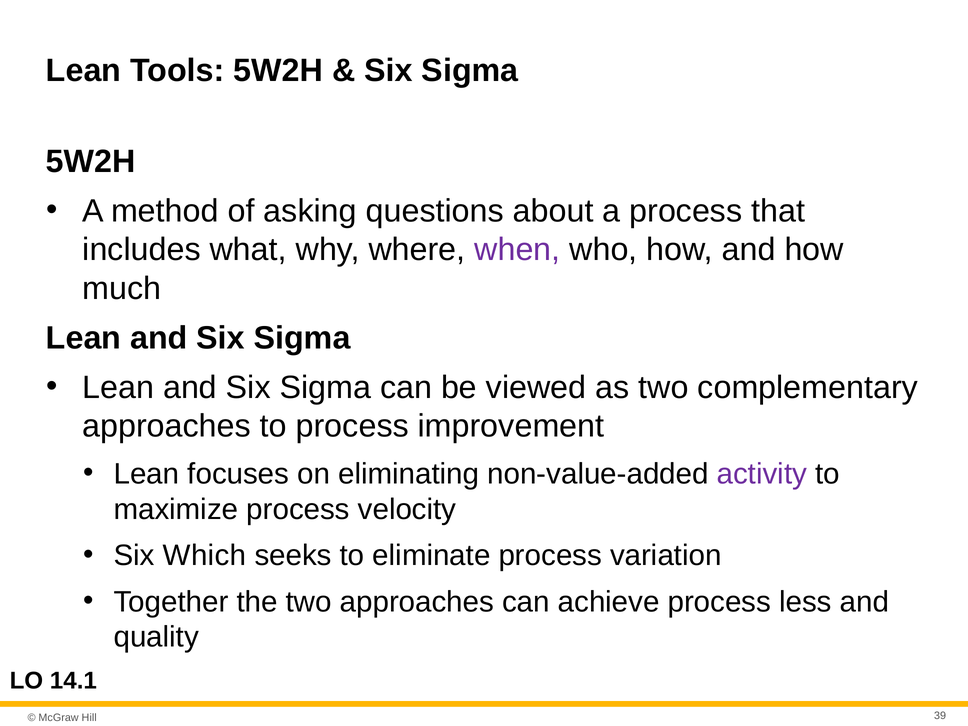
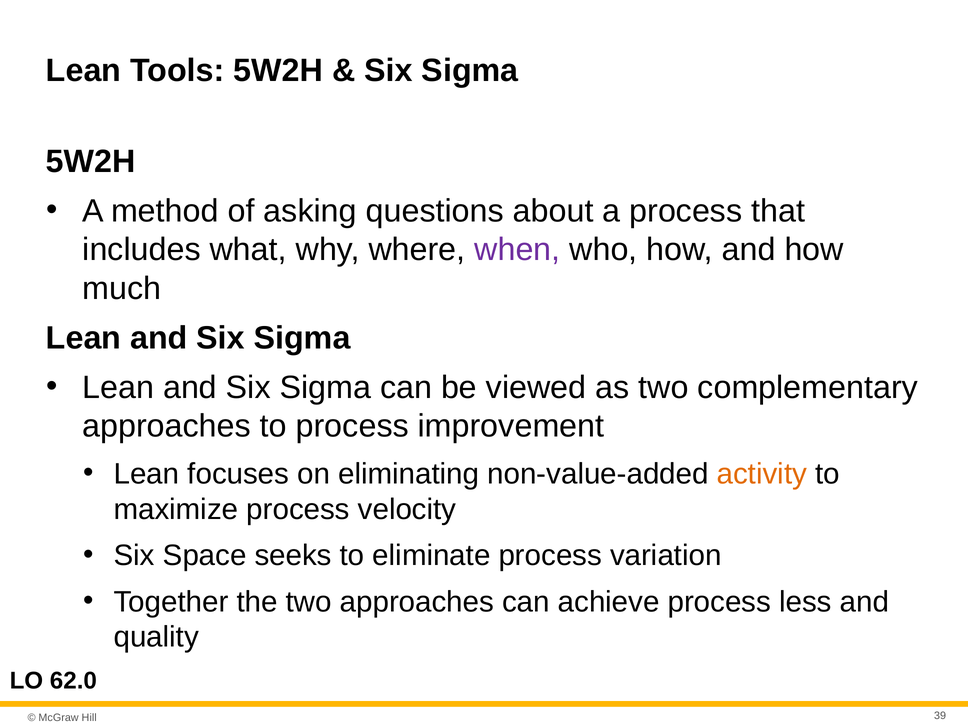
activity colour: purple -> orange (762, 474)
Which: Which -> Space (205, 556)
14.1: 14.1 -> 62.0 (73, 681)
